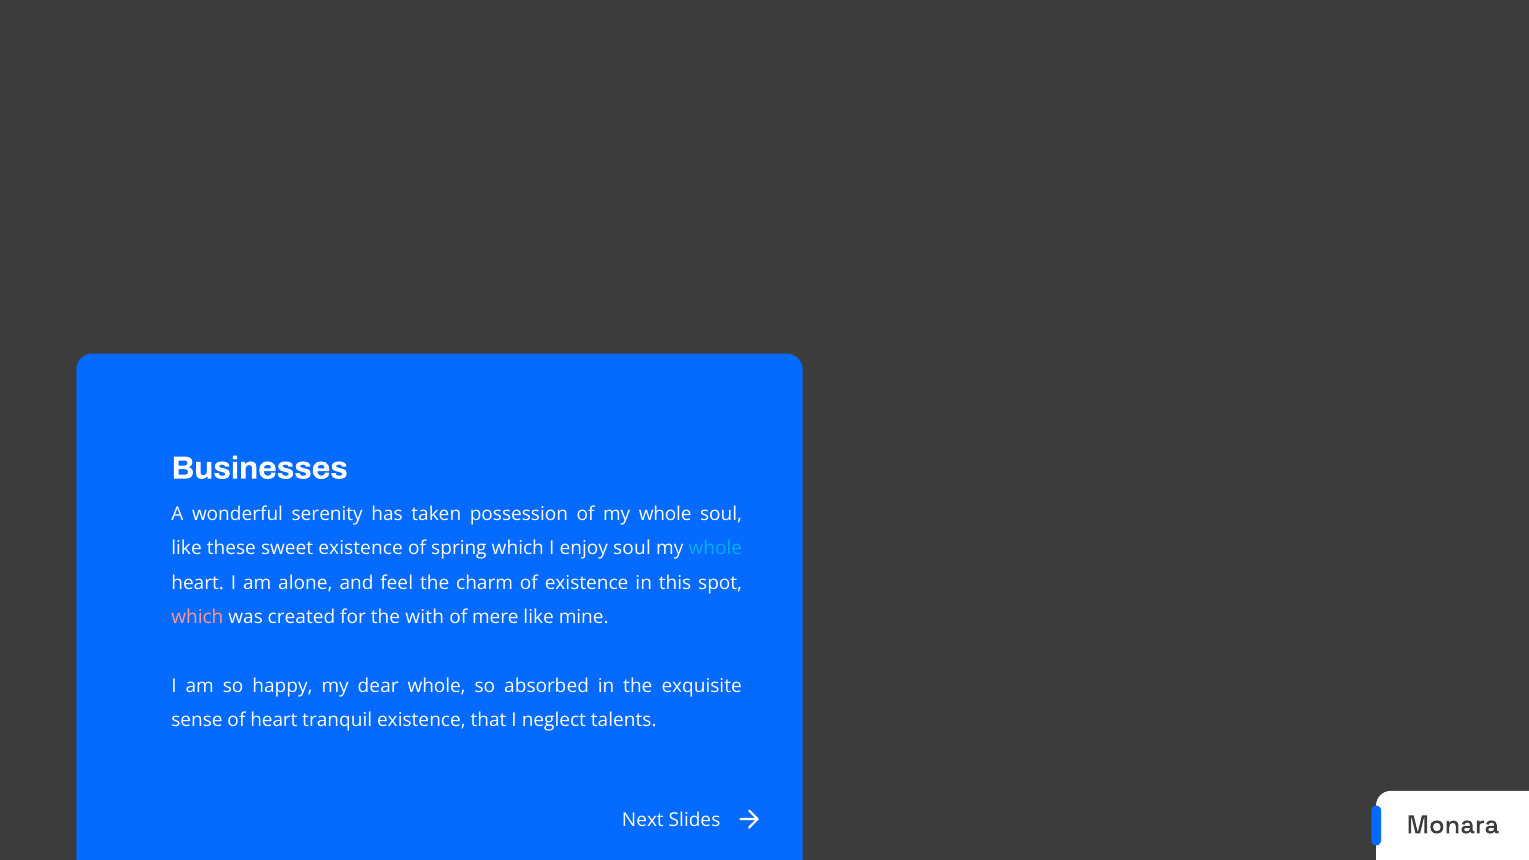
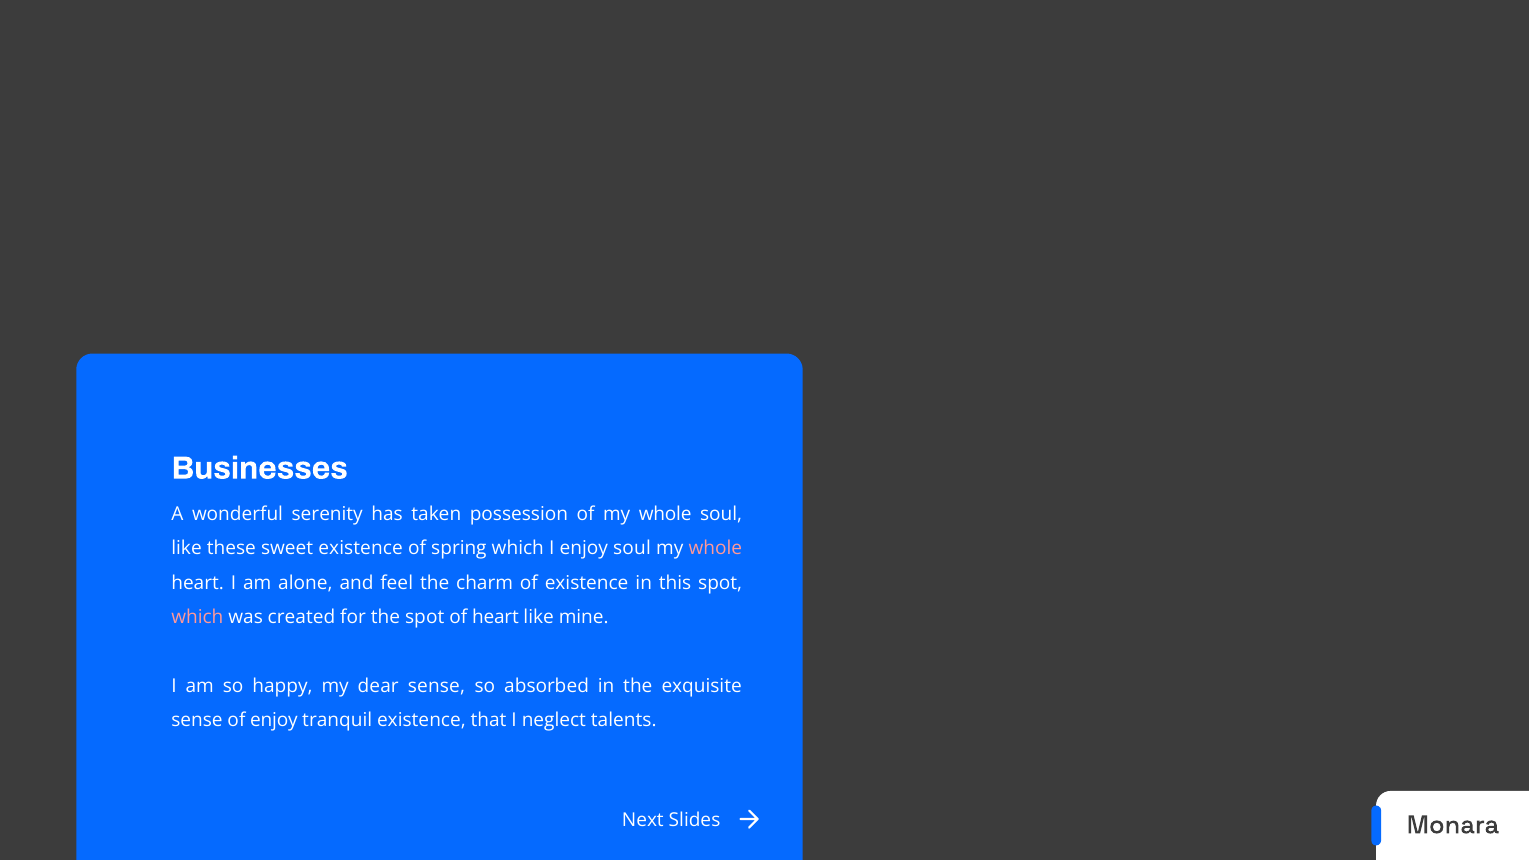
whole colour: light blue -> pink (715, 548)
the with: with -> spot (425, 617)
of mere: mere -> heart (495, 617)
dear whole: whole -> sense (436, 686)
of heart: heart -> enjoy (274, 720)
